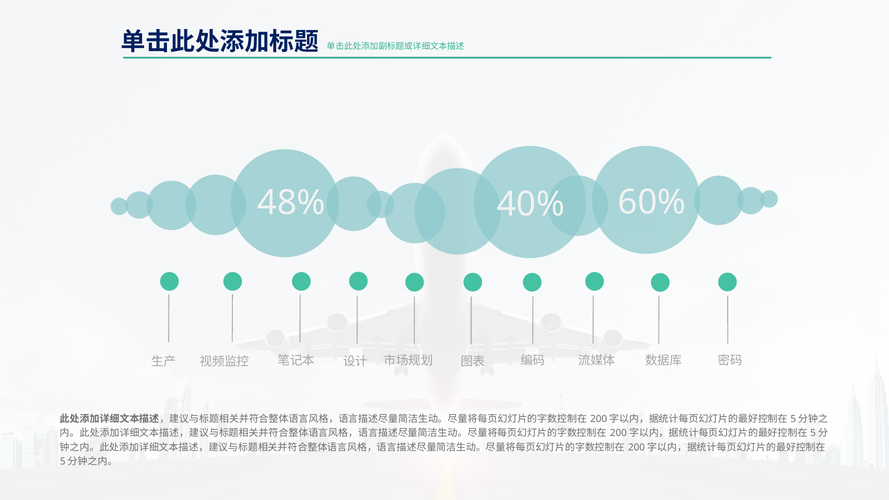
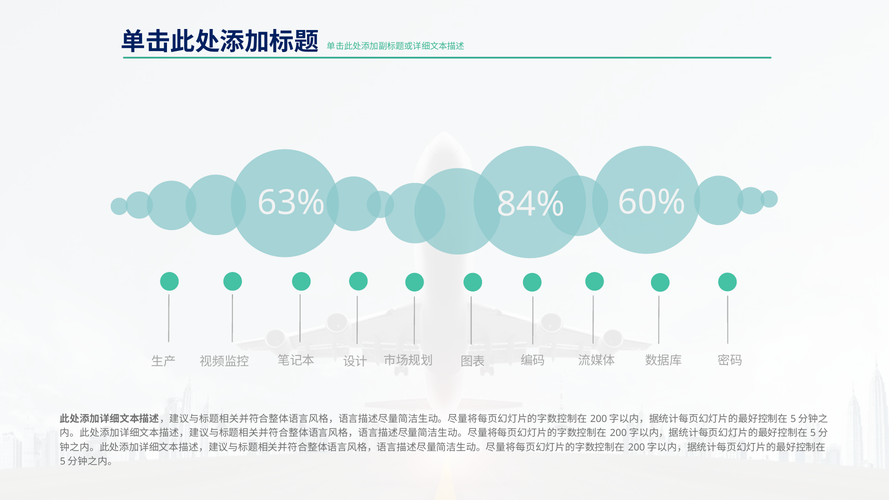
48%: 48% -> 63% (292, 203)
40%: 40% -> 84% (531, 204)
